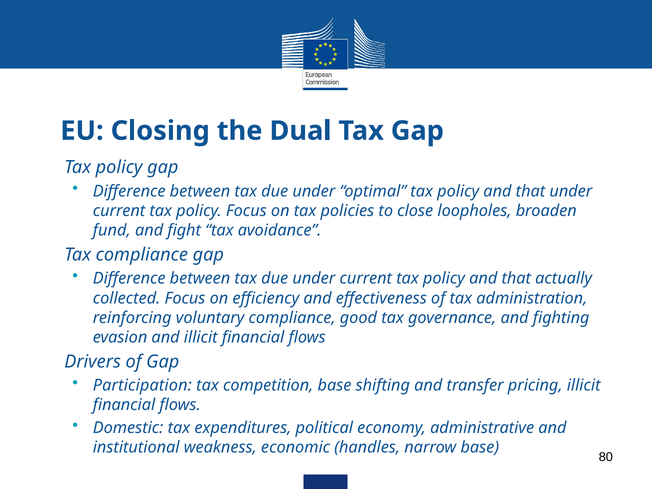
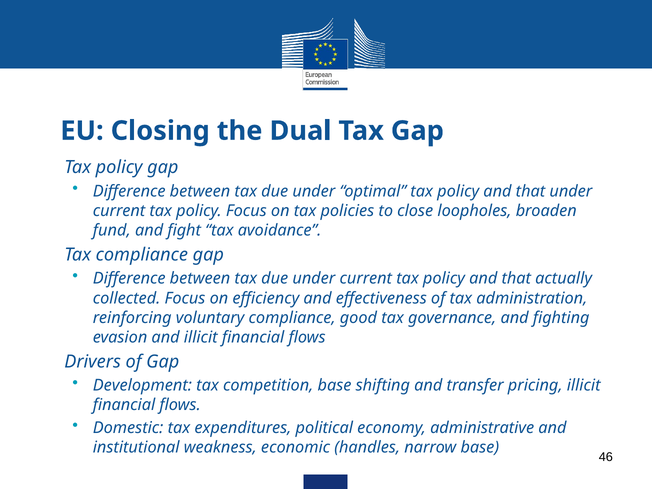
Participation: Participation -> Development (142, 385)
80: 80 -> 46 (606, 457)
